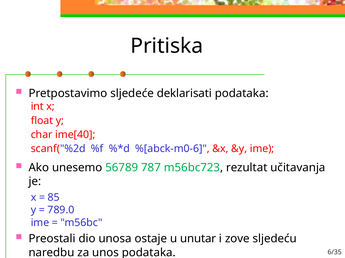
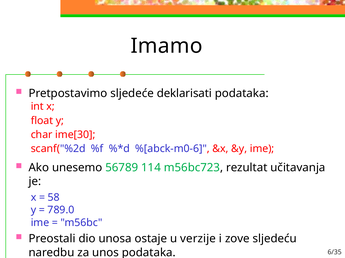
Pritiska: Pritiska -> Imamo (167, 46)
ime[40: ime[40 -> ime[30 (75, 135)
787: 787 -> 114 (151, 168)
85: 85 -> 58 (54, 198)
unutar: unutar -> verzije (198, 239)
